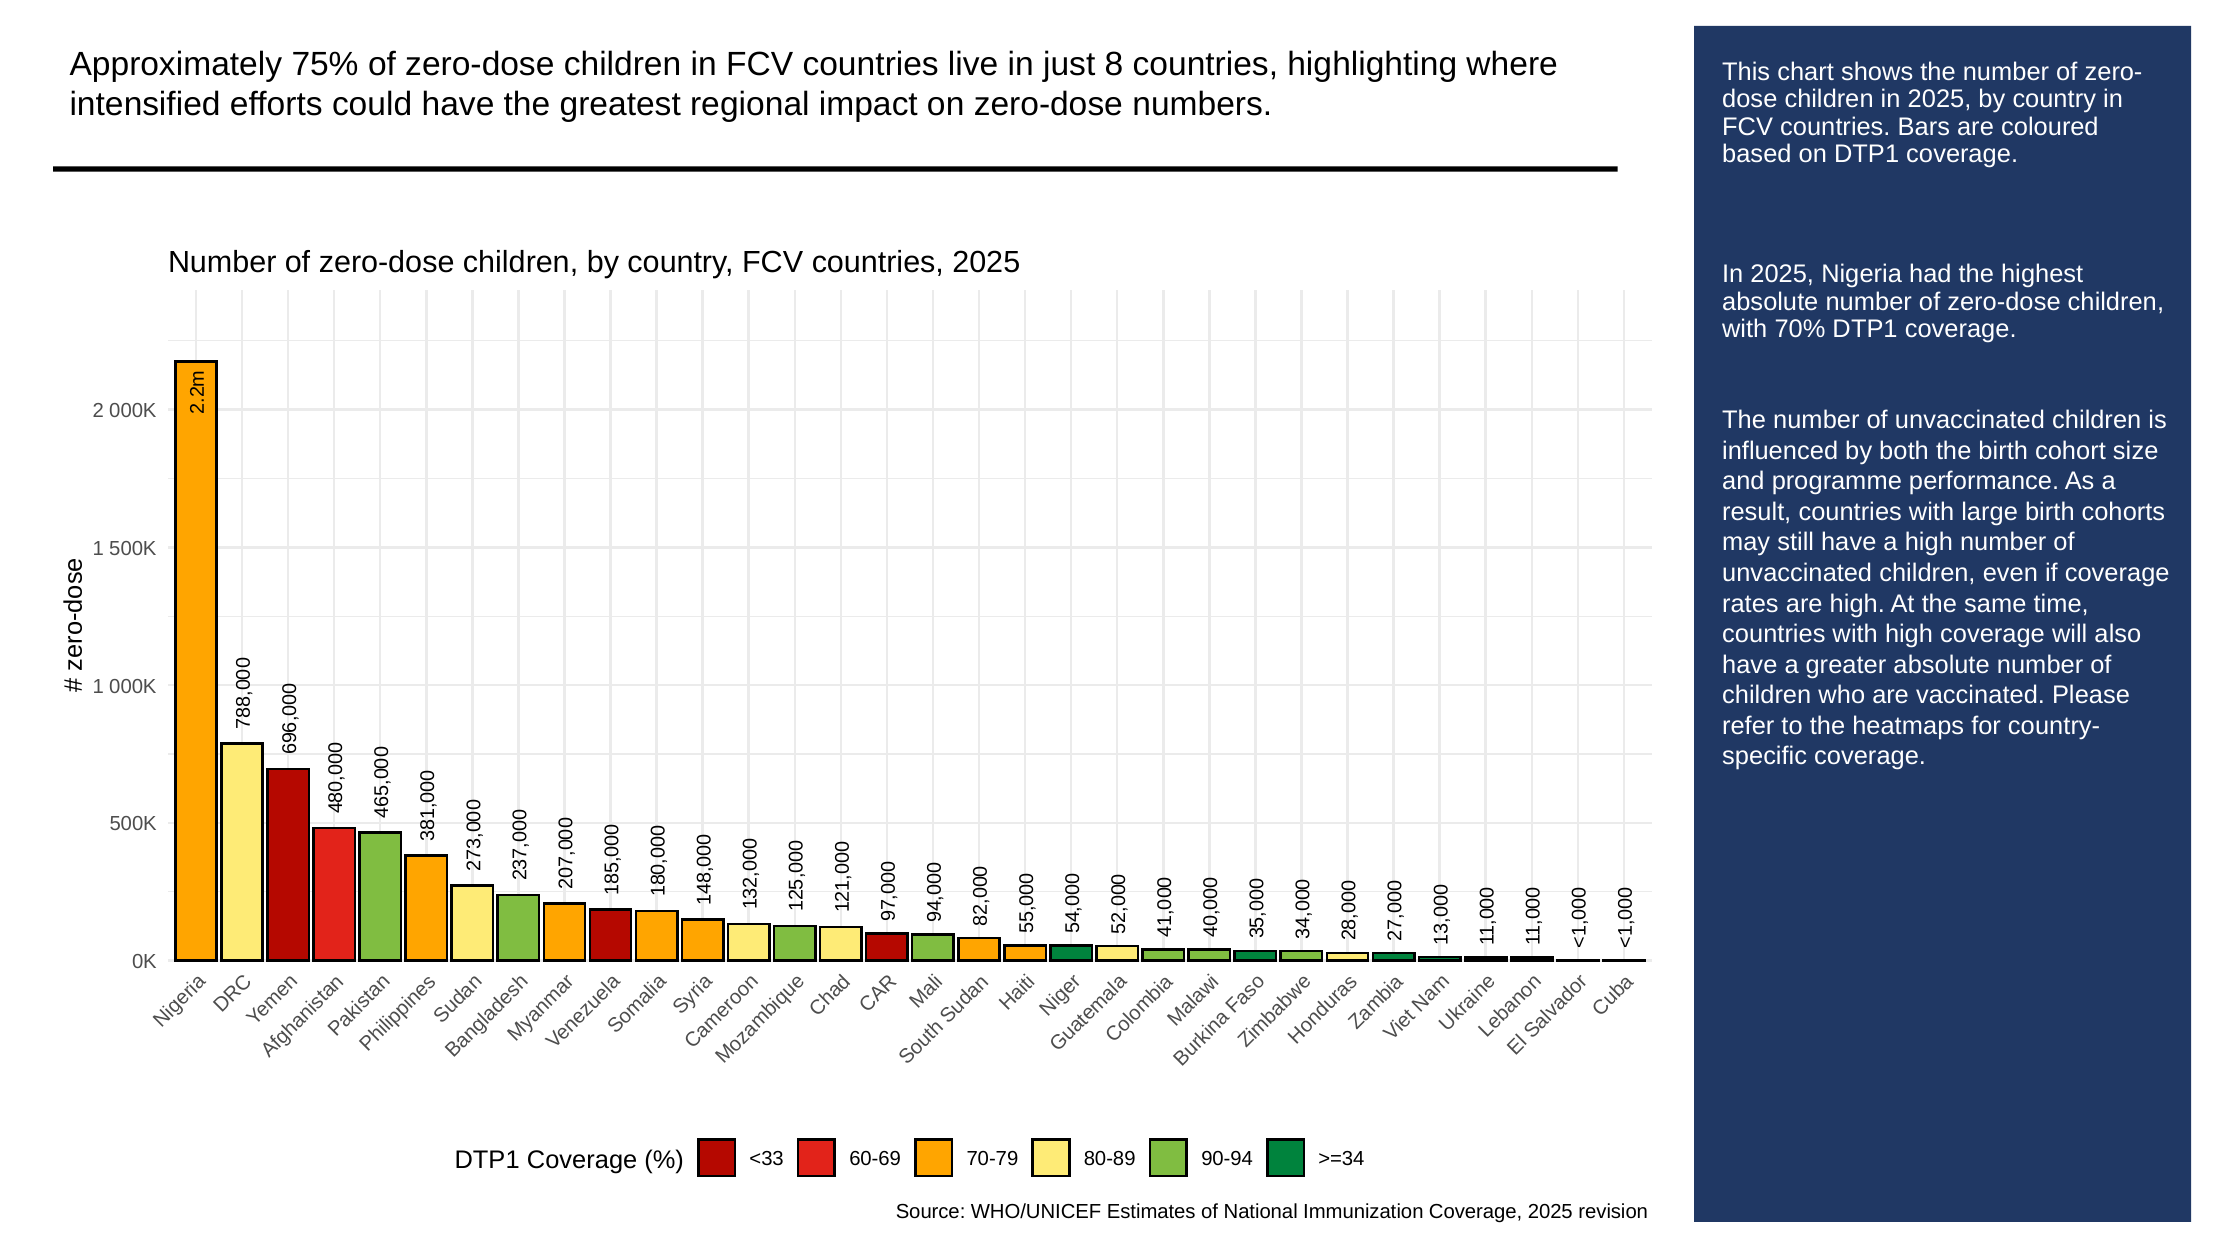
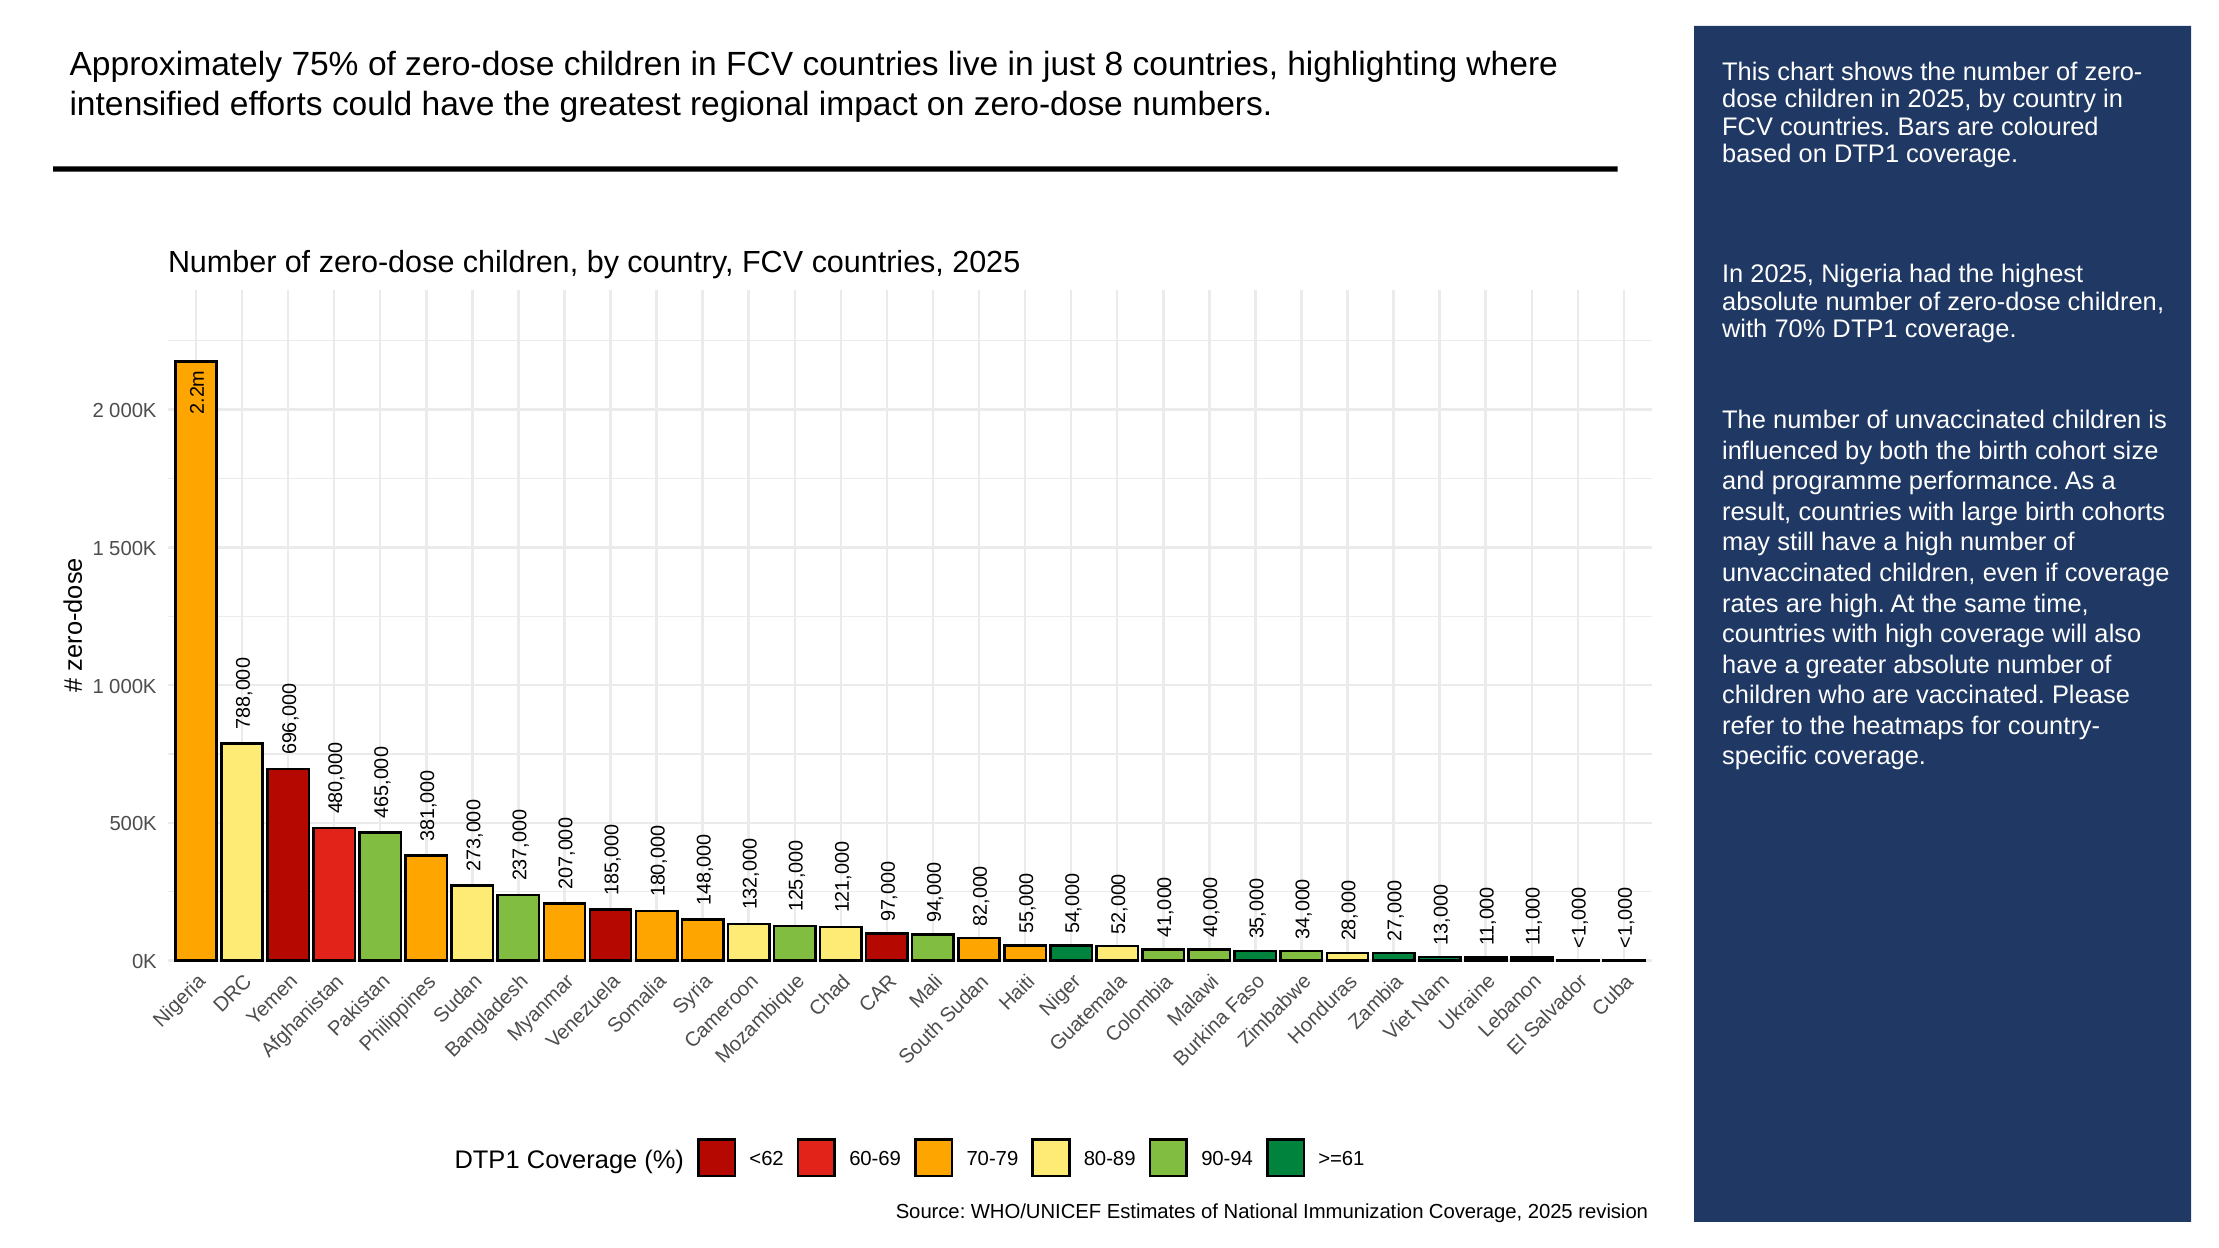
<33: <33 -> <62 (767, 1159)
>=34: >=34 -> >=61 (1341, 1159)
